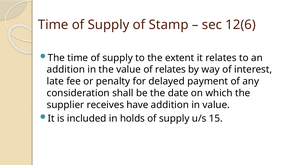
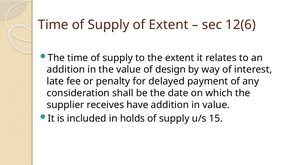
of Stamp: Stamp -> Extent (169, 25)
of relates: relates -> design (170, 70)
